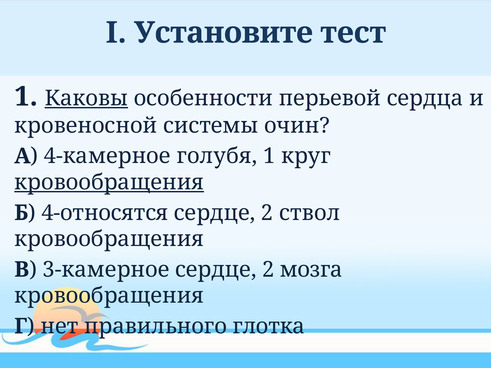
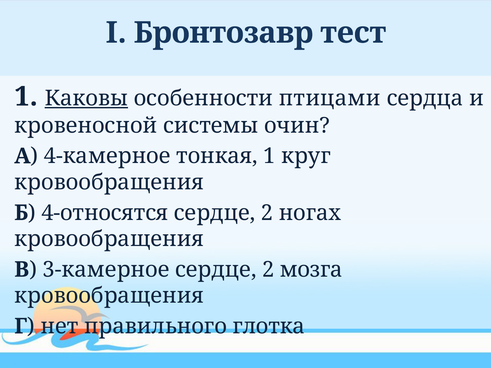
Установите: Установите -> Бронтозавр (224, 33)
перьевой: перьевой -> птицами (330, 98)
голубя: голубя -> тонкая (217, 156)
кровообращения underline: present -> none (109, 182)
ствол: ствол -> ногах (310, 213)
